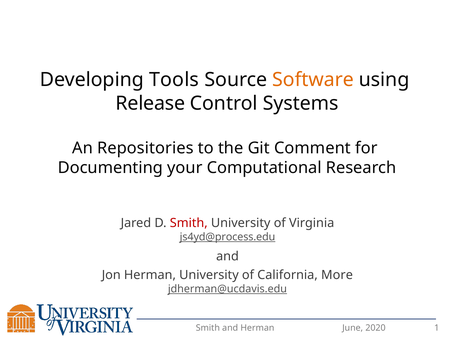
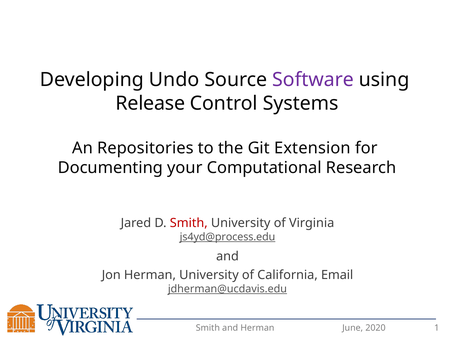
Tools: Tools -> Undo (174, 80)
Software colour: orange -> purple (313, 80)
Comment: Comment -> Extension (312, 148)
More: More -> Email (337, 275)
